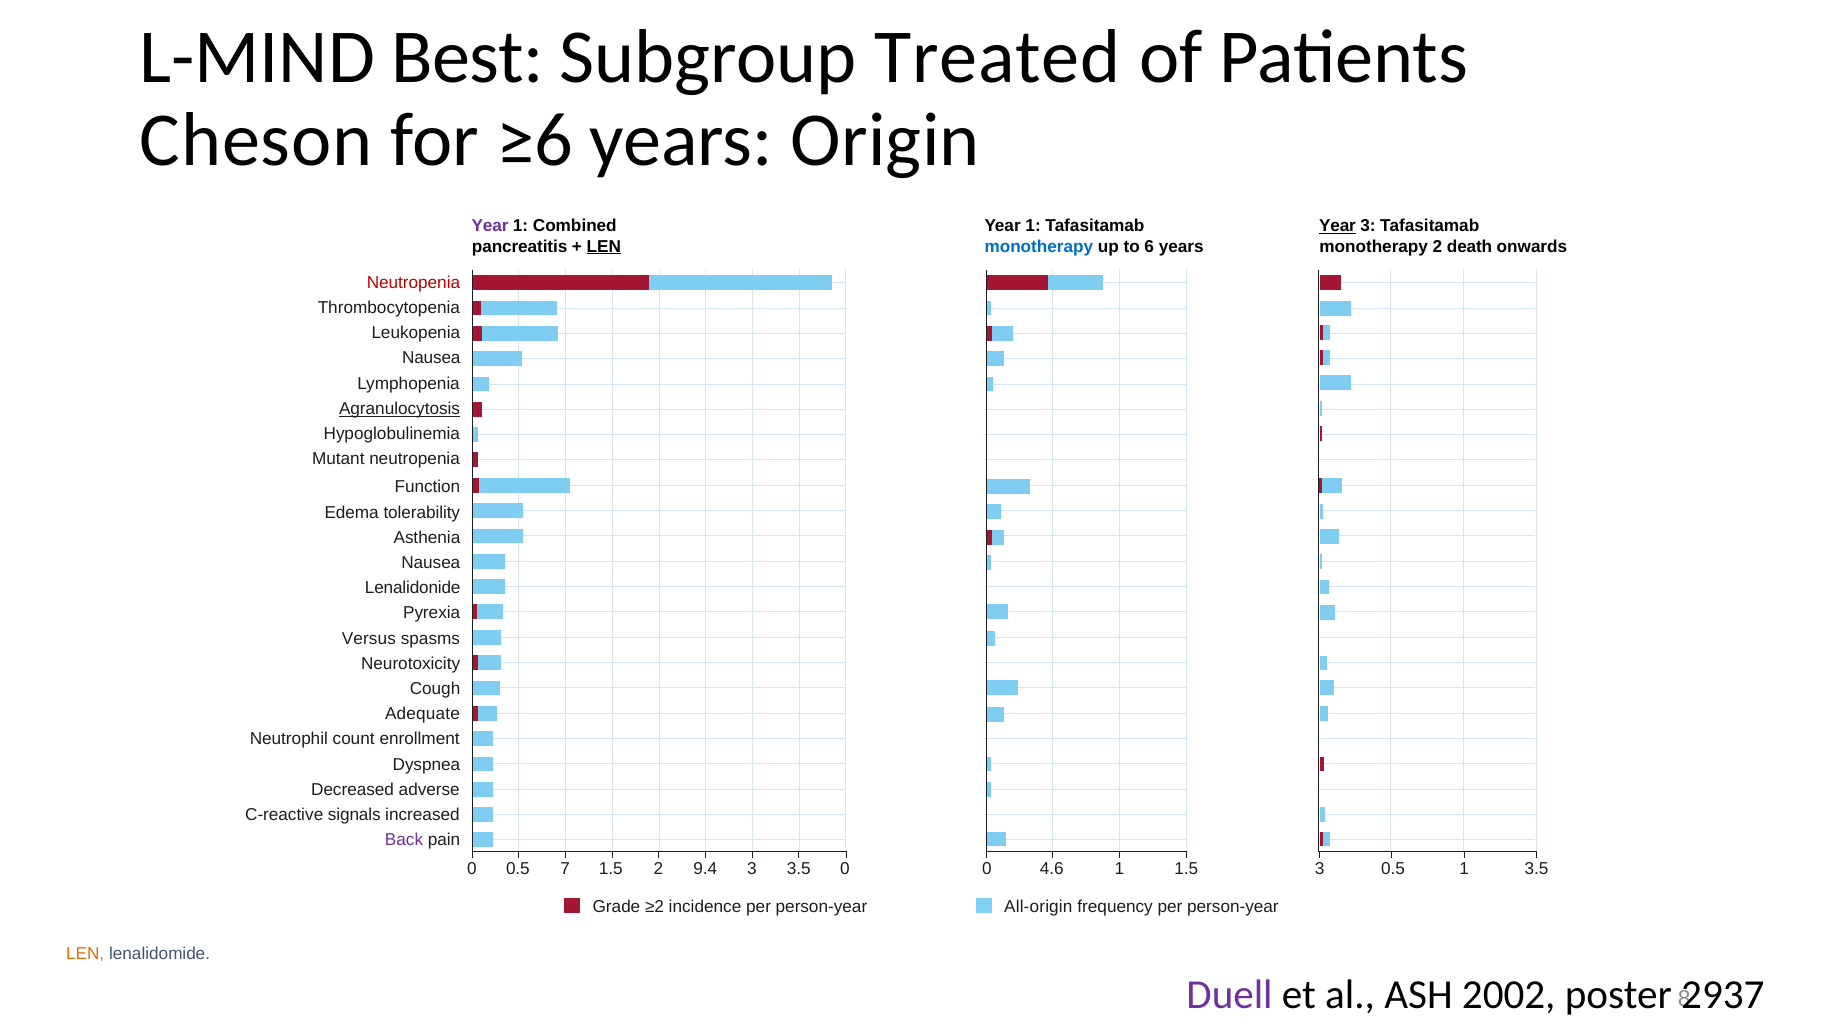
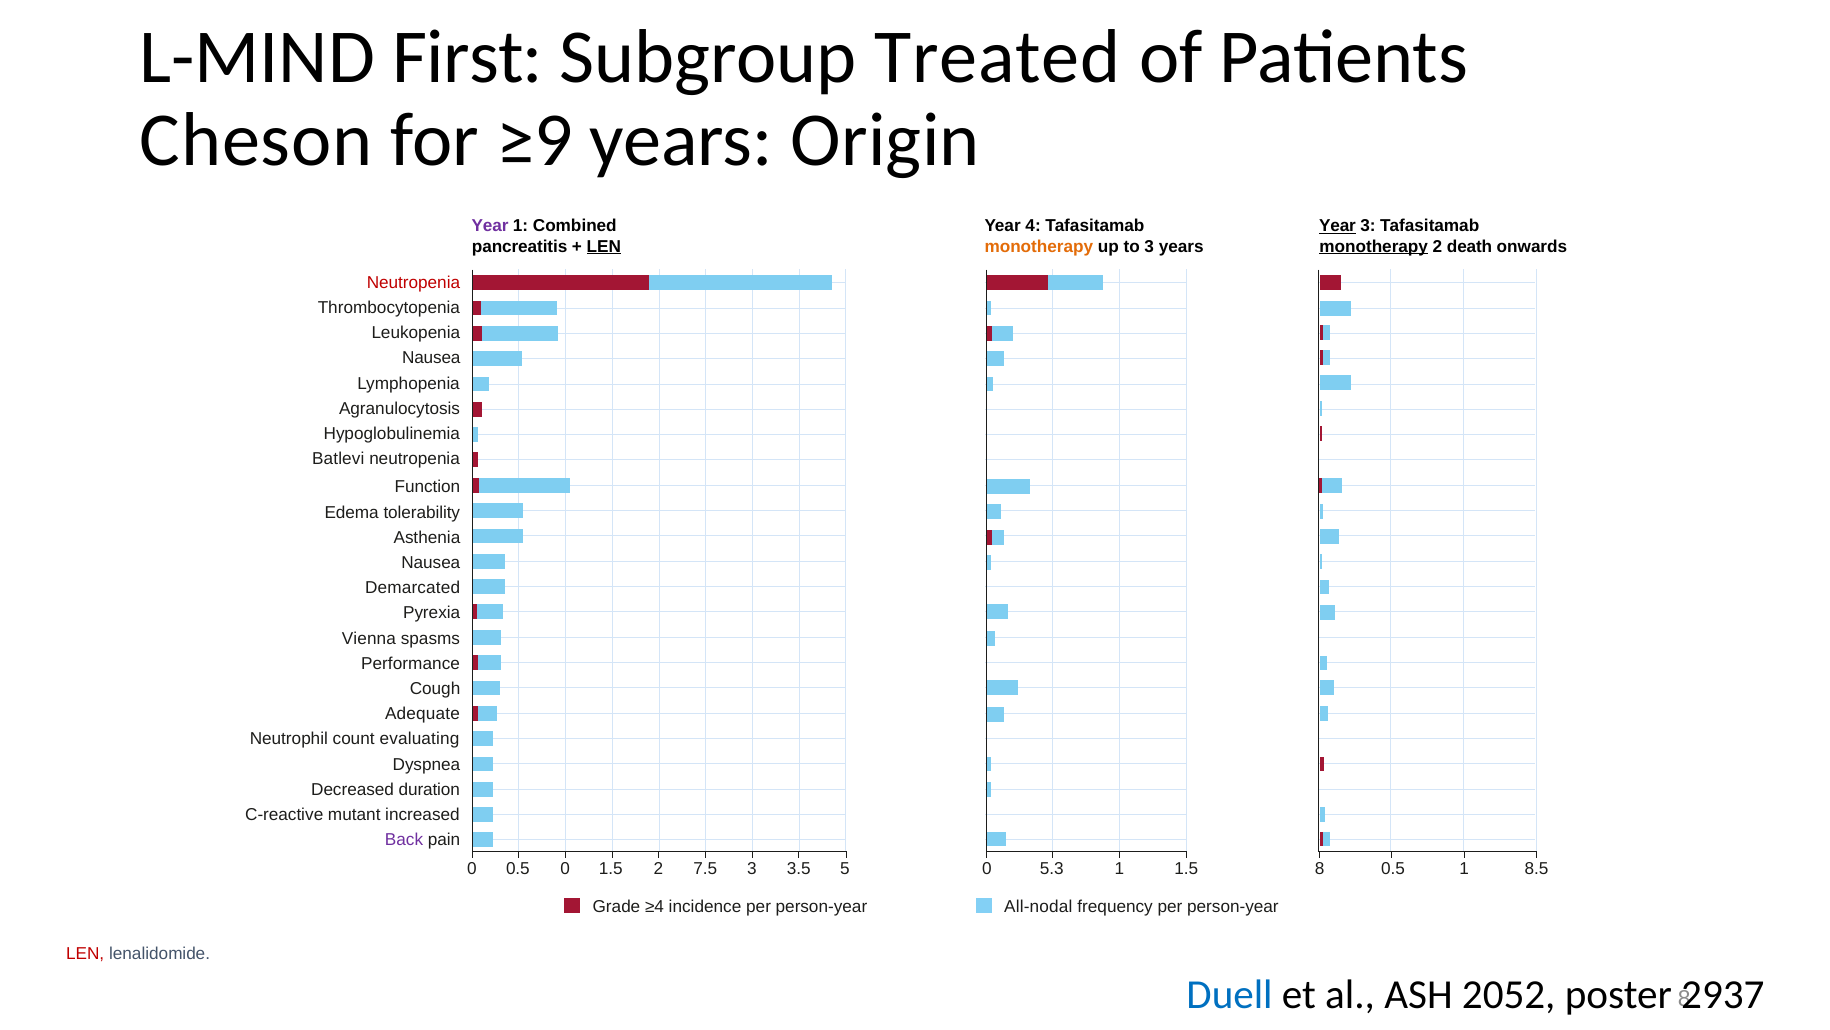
Best: Best -> First (468, 58)
≥6: ≥6 -> ≥9 (535, 140)
1: 1 -> 4 (1033, 226)
monotherapy colour: blue -> orange (1039, 246)
to 6: 6 -> 3 (1149, 246)
monotherapy underline: none -> present (1374, 246)
Agranulocytosis underline: present -> none (400, 408)
Mutant: Mutant -> Batlevi (338, 459)
Lenalidonide: Lenalidonide -> Demarcated (413, 588)
Versus: Versus -> Vienna (369, 638)
Neurotoxicity: Neurotoxicity -> Performance (411, 663)
enrollment: enrollment -> evaluating (419, 739)
adverse: adverse -> duration (429, 789)
signals: signals -> mutant (354, 814)
0.5 7: 7 -> 0 (565, 868)
9.4: 9.4 -> 7.5 (705, 868)
3.5 0: 0 -> 5 (845, 868)
4.6: 4.6 -> 5.3 (1052, 868)
1.5 3: 3 -> 8 (1320, 868)
1 3.5: 3.5 -> 8.5 (1536, 868)
≥2: ≥2 -> ≥4 (655, 906)
All-origin: All-origin -> All-nodal (1038, 906)
LEN colour: orange -> red (85, 953)
Duell colour: purple -> blue (1230, 994)
2002: 2002 -> 2052 (1509, 994)
